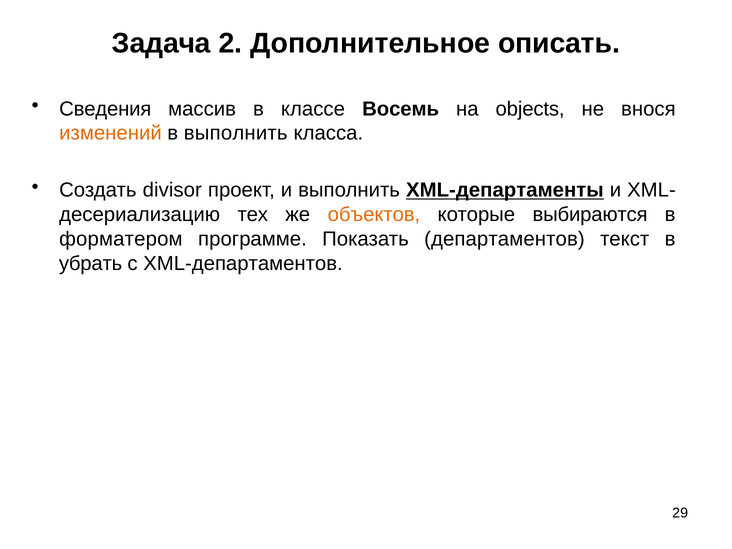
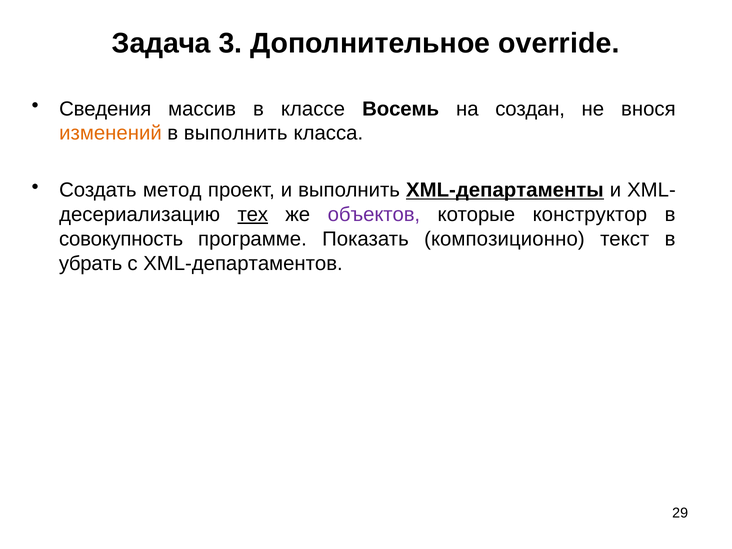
2: 2 -> 3 (230, 43)
описать: описать -> override (559, 43)
objects: objects -> создан (530, 109)
divisor: divisor -> метод (172, 190)
тех underline: none -> present (253, 215)
объектов colour: orange -> purple (374, 215)
выбираются: выбираются -> конструктор (590, 215)
форматером: форматером -> совокупность (121, 239)
департаментов: департаментов -> композиционно (504, 239)
